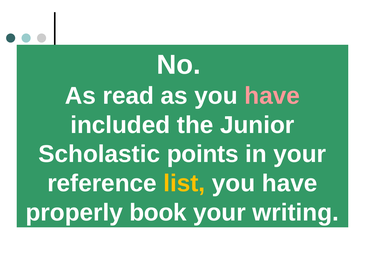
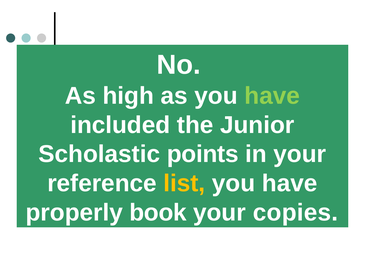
read: read -> high (128, 96)
have colour: pink -> light green (272, 96)
writing: writing -> copies (296, 212)
